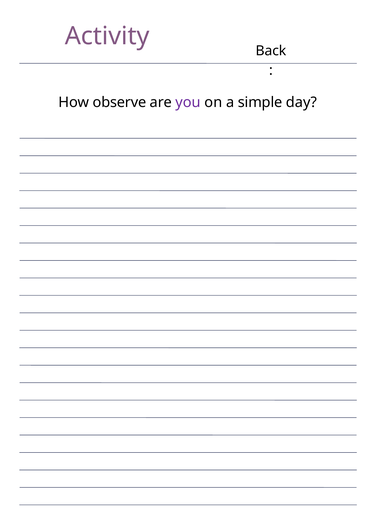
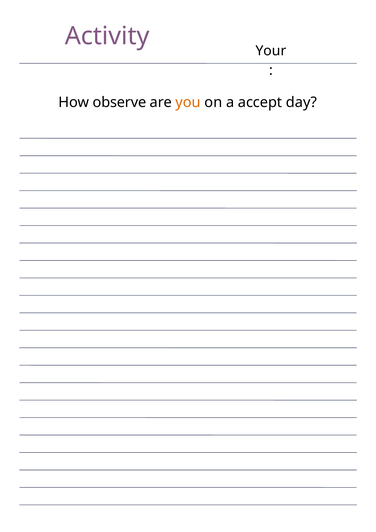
Back: Back -> Your (271, 51)
you colour: purple -> orange (188, 102)
simple: simple -> accept (260, 102)
